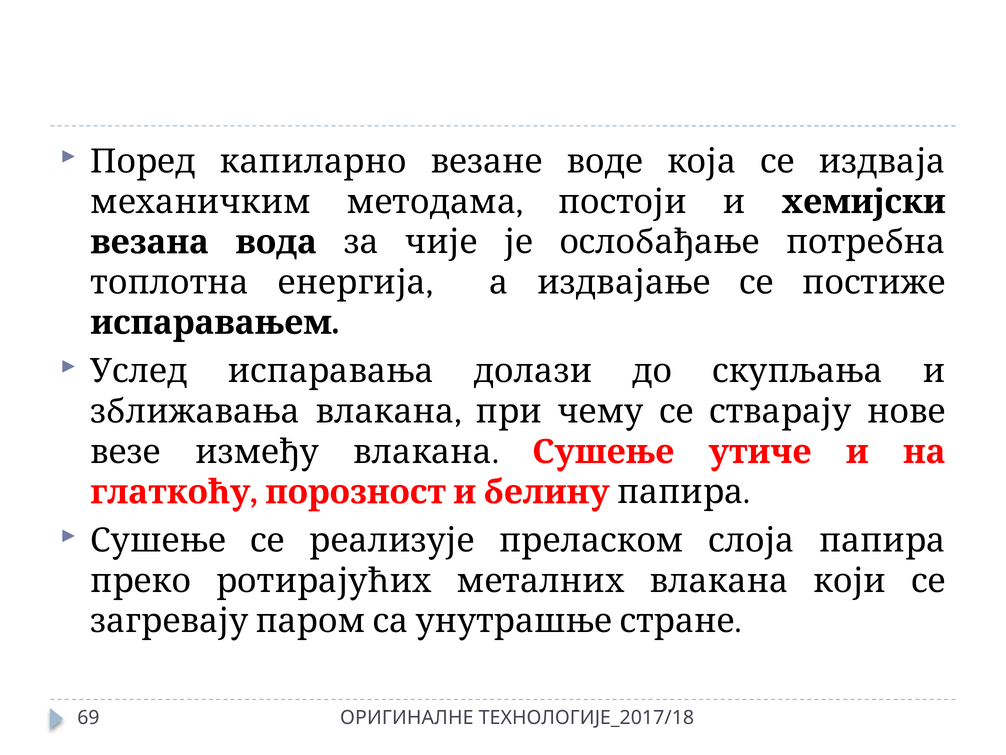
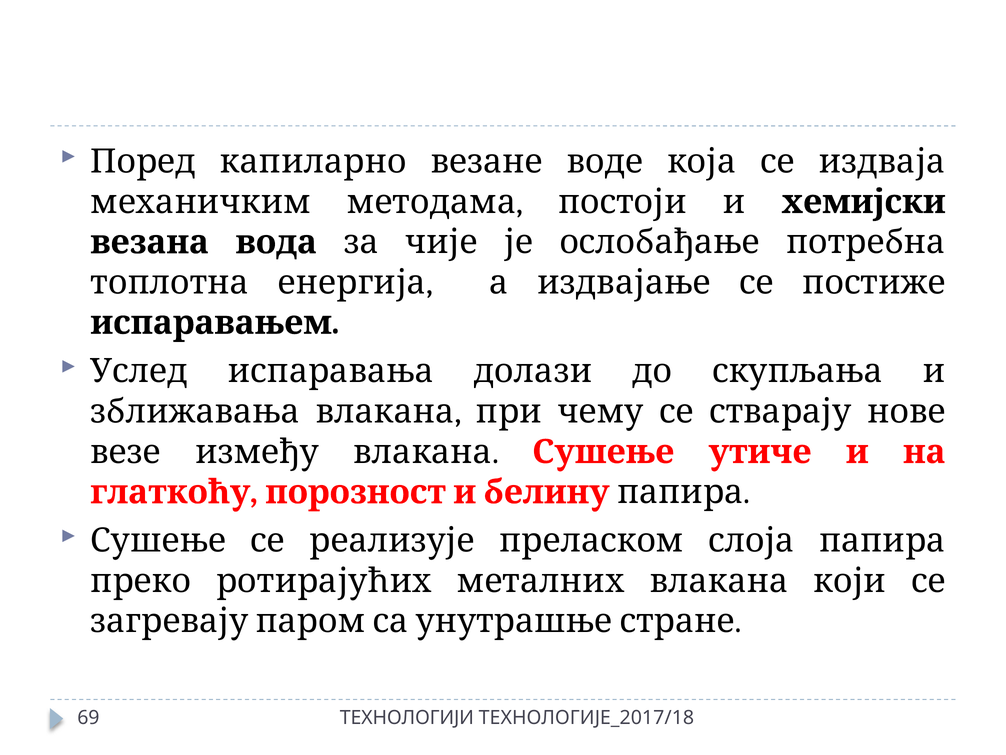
ОРИГИНАЛНЕ: ОРИГИНАЛНЕ -> ТЕХНОЛОГИЈИ (407, 717)
